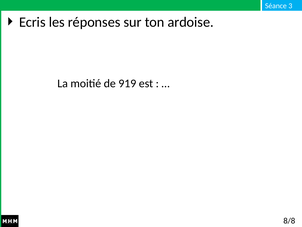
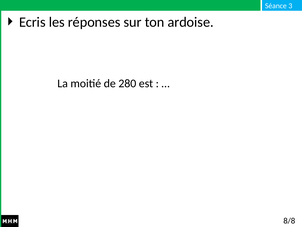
919: 919 -> 280 (127, 83)
